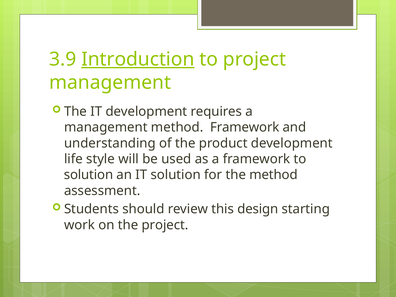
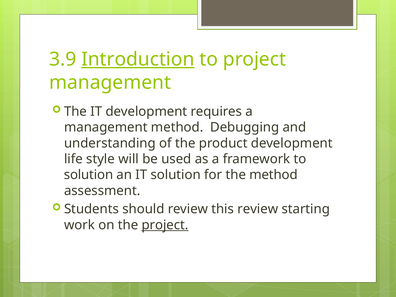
method Framework: Framework -> Debugging (245, 127)
this design: design -> review (258, 209)
project underline: none -> present (165, 225)
